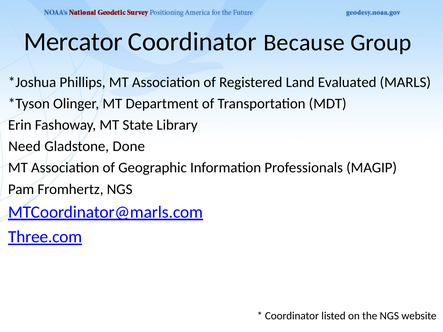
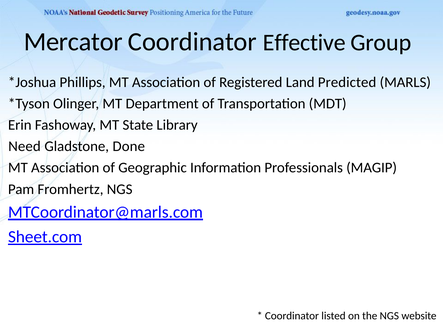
Because: Because -> Effective (304, 43)
Evaluated: Evaluated -> Predicted (347, 82)
Three.com: Three.com -> Sheet.com (45, 237)
